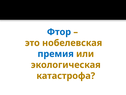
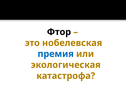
Фтор colour: blue -> black (59, 32)
